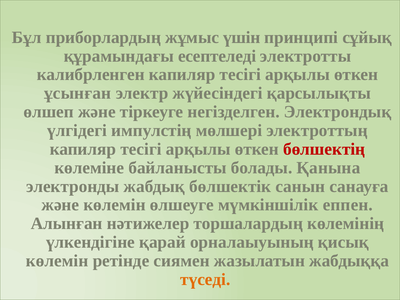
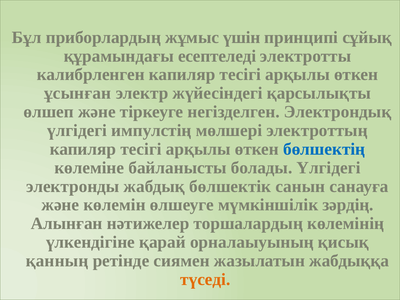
бөлшектің colour: red -> blue (324, 149)
болады Қанына: Қанына -> Үлгідегі (329, 168)
еппен: еппен -> зәрдің (348, 205)
көлемін: көлемін -> қанның (57, 261)
